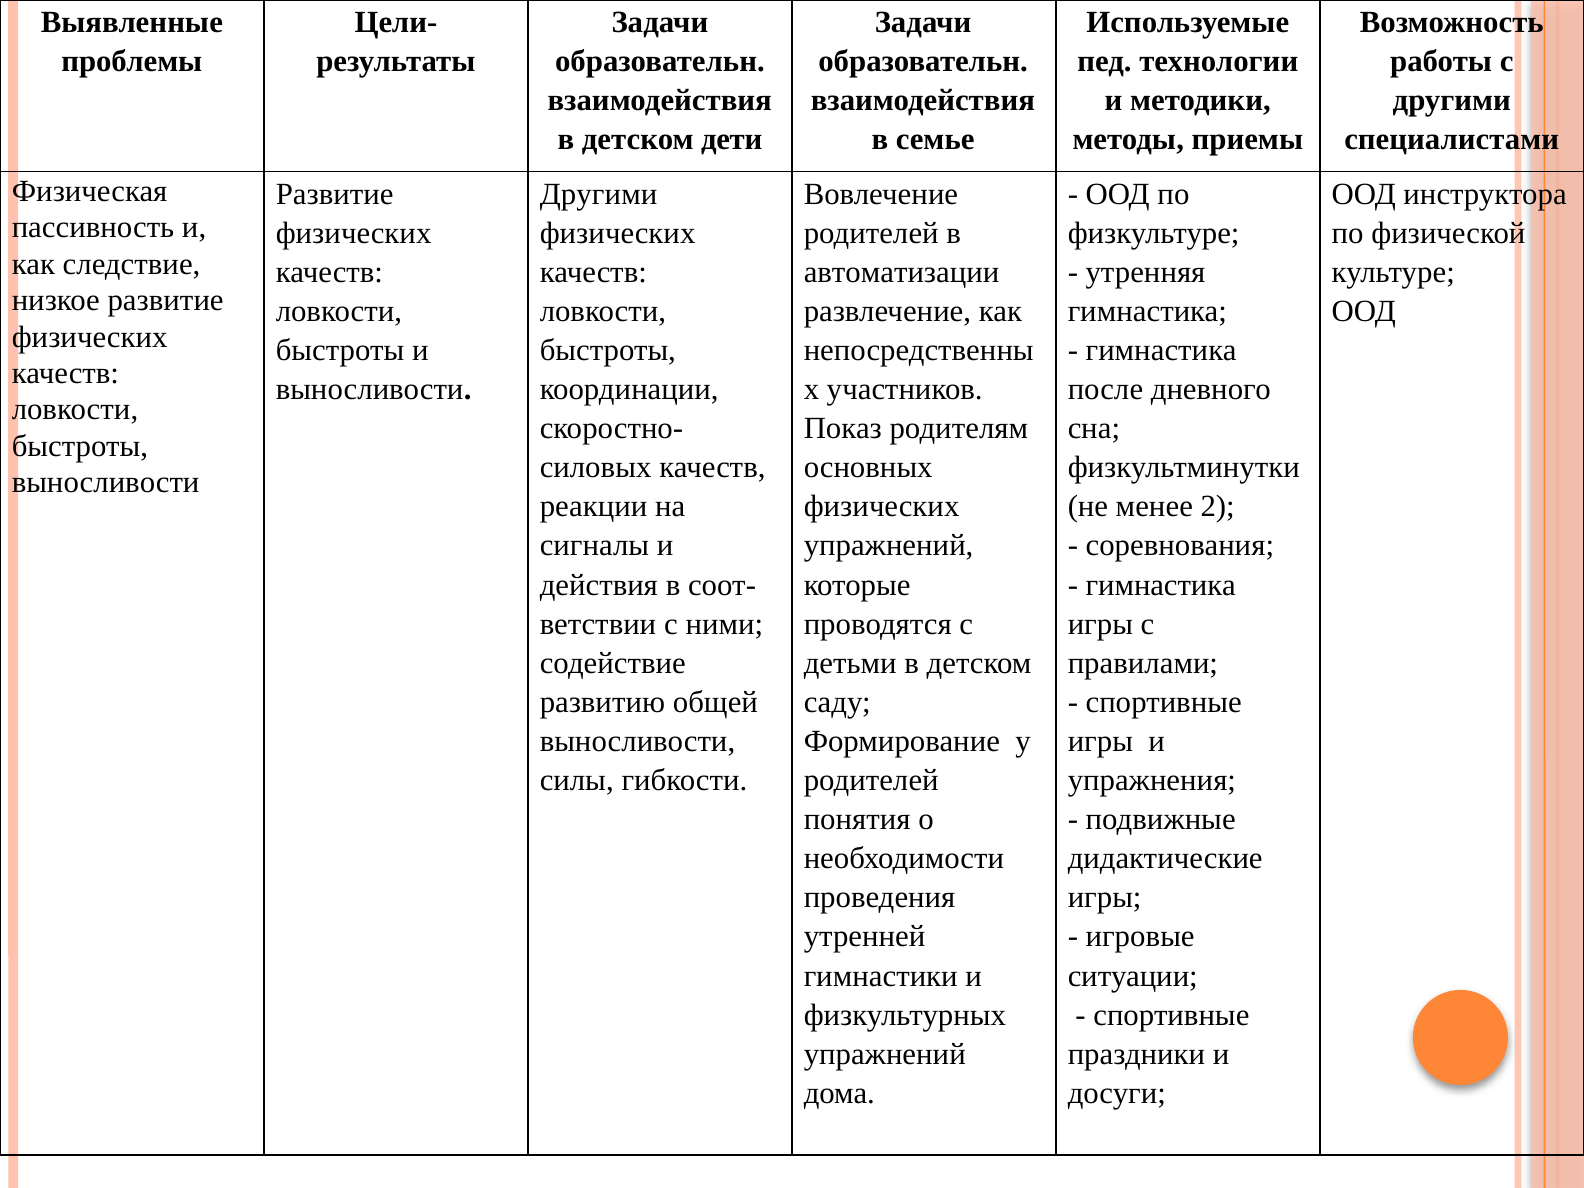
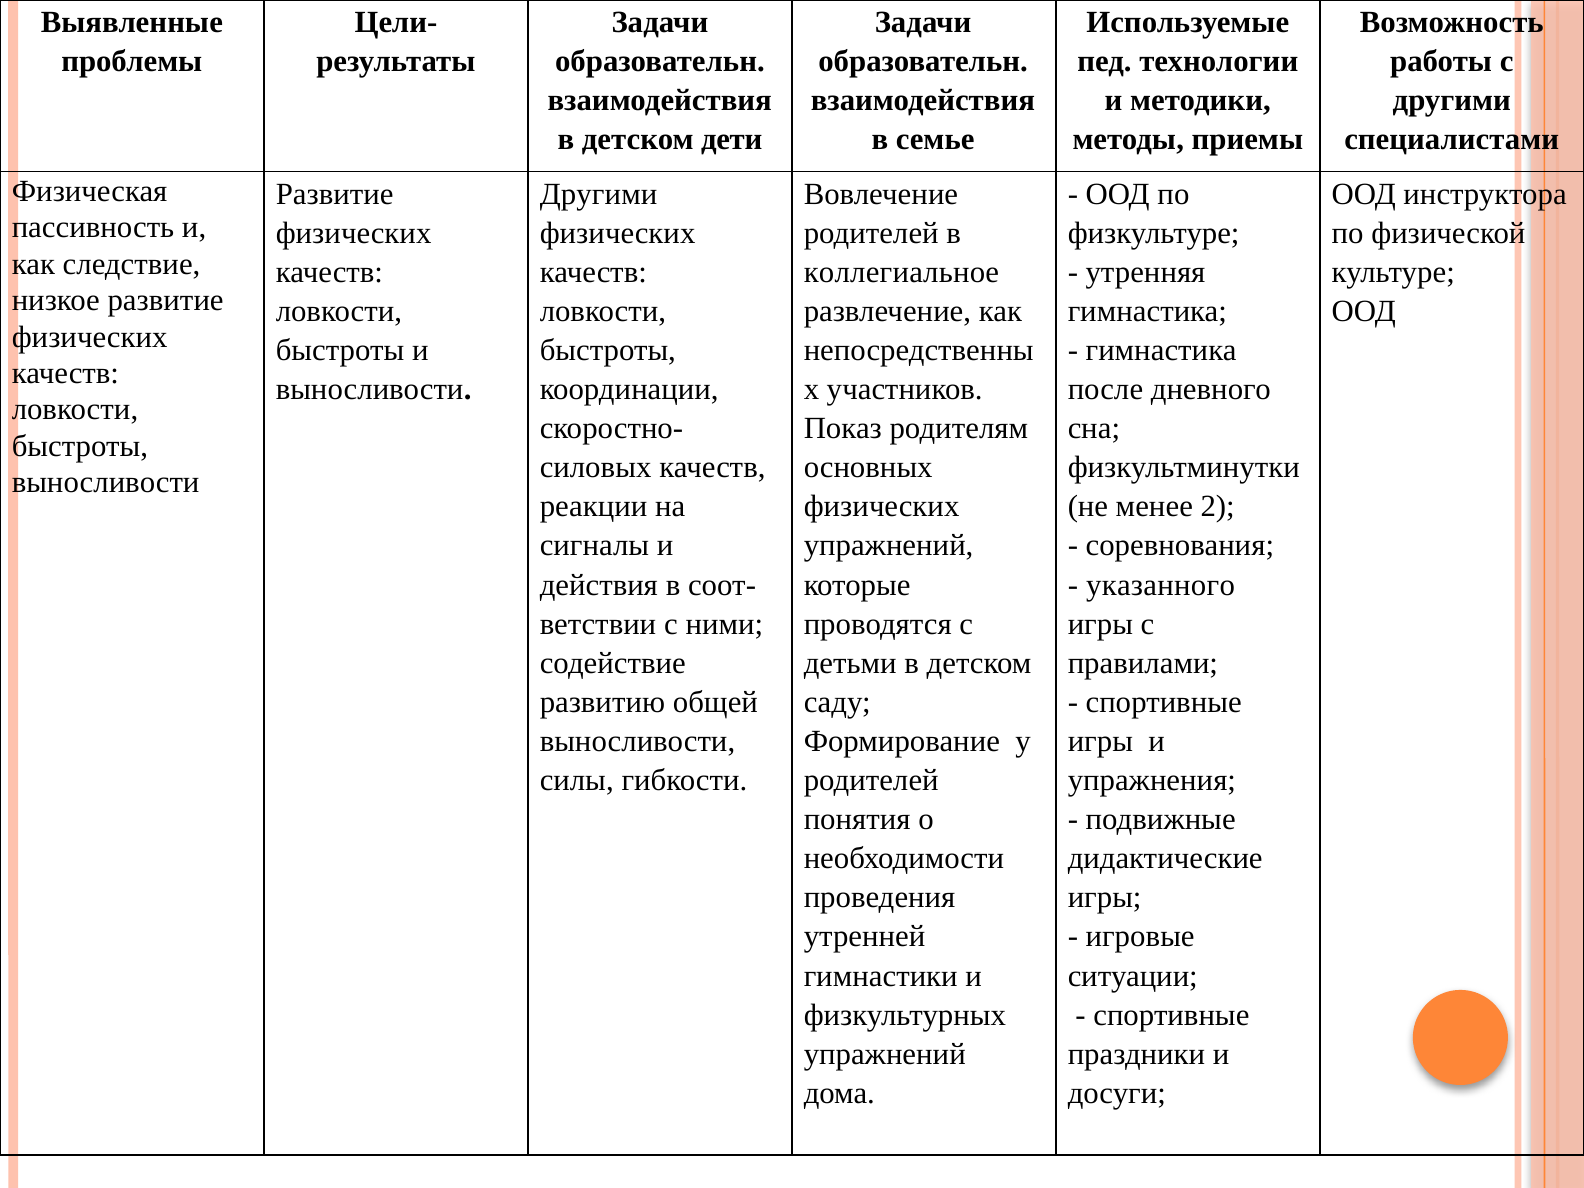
автоматизации: автоматизации -> коллегиальное (901, 272)
гимнастика: гимнастика -> указанного (1161, 585)
